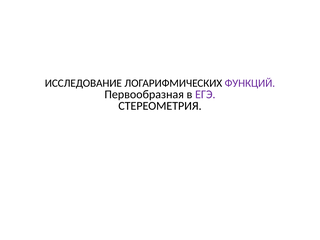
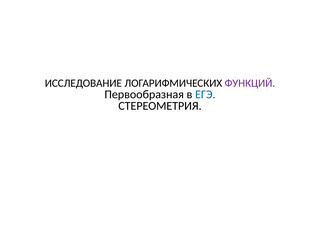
ЕГЭ colour: purple -> blue (205, 94)
